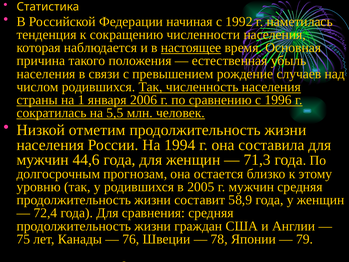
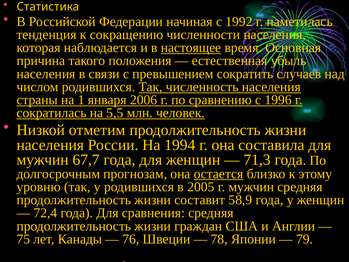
рождение: рождение -> сократить (245, 74)
44,6: 44,6 -> 67,7 (86, 160)
остается underline: none -> present (219, 174)
